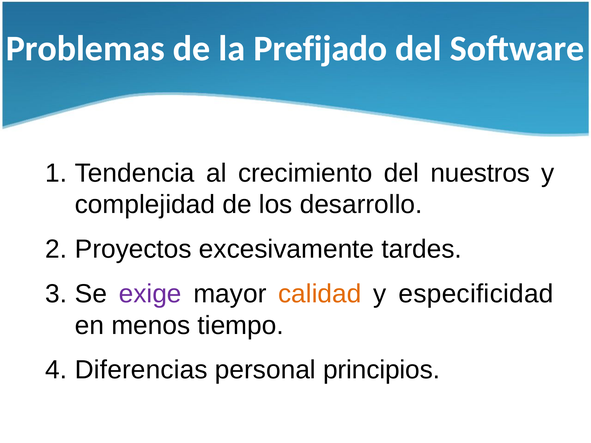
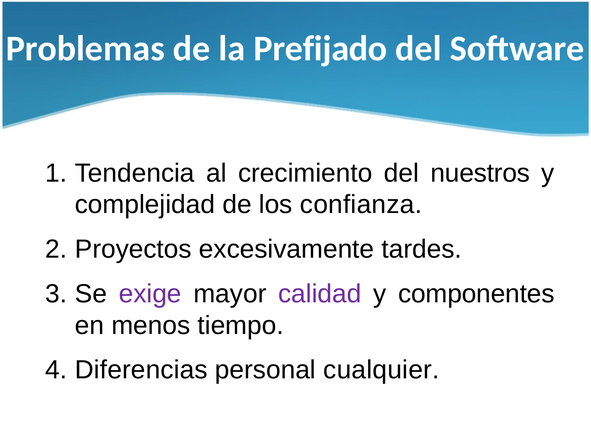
desarrollo: desarrollo -> confianza (361, 205)
calidad colour: orange -> purple (320, 294)
especificidad: especificidad -> componentes (476, 294)
principios: principios -> cualquier (381, 370)
